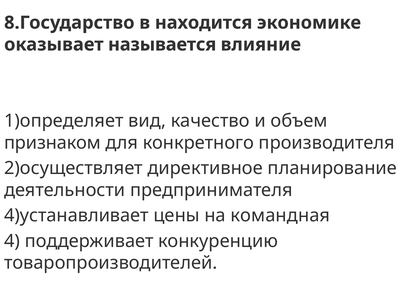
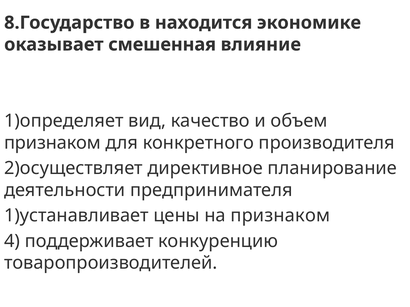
называется: называется -> смешенная (162, 45)
4)устанавливает: 4)устанавливает -> 1)устанавливает (76, 216)
на командная: командная -> признаком (280, 216)
